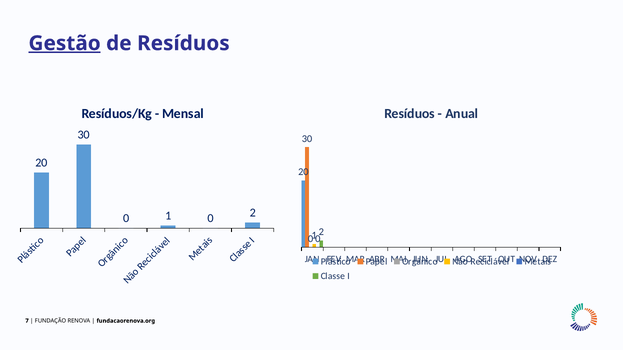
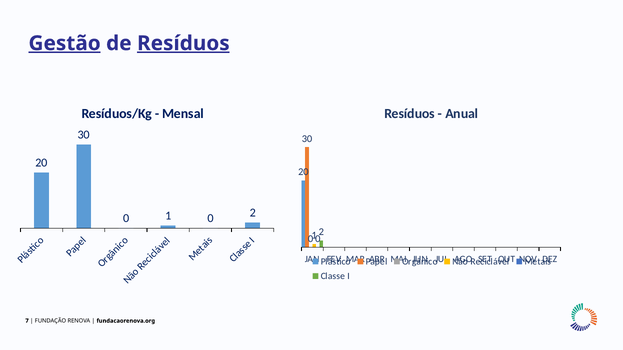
Resíduos underline: none -> present (183, 43)
